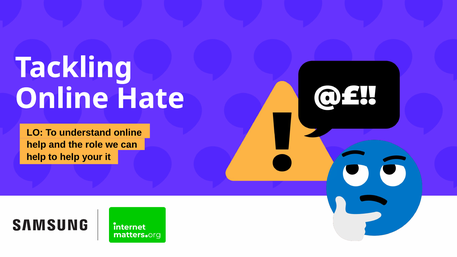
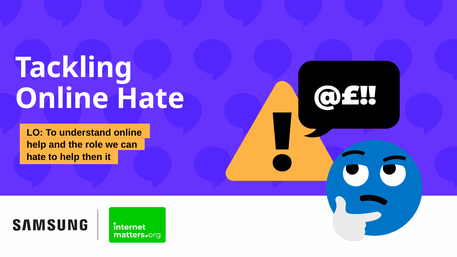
help: help -> hate (36, 157)
your: your -> then (92, 157)
